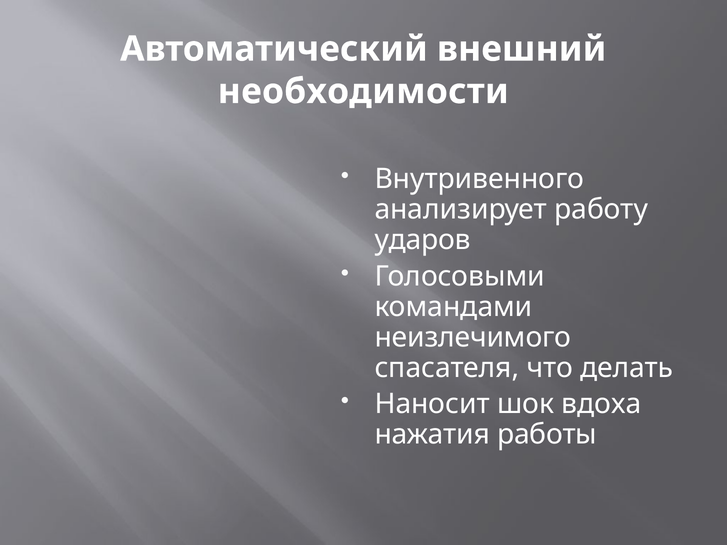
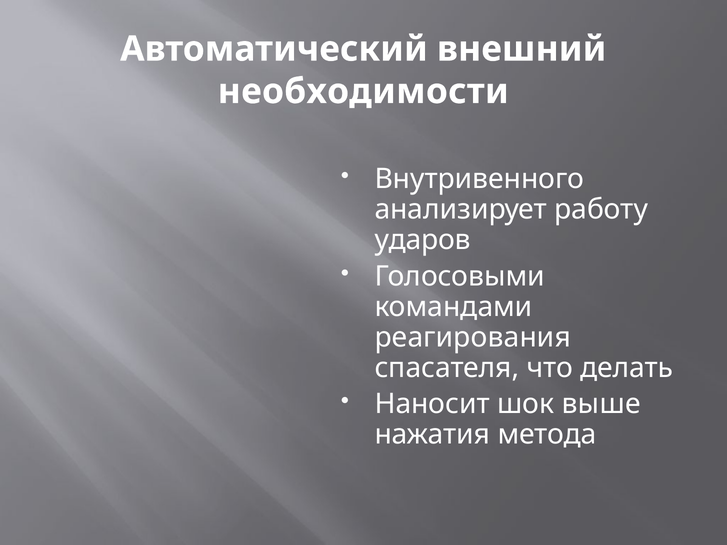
неизлечимого: неизлечимого -> реагирования (473, 338)
вдоха: вдоха -> выше (601, 404)
работы: работы -> метода (547, 435)
